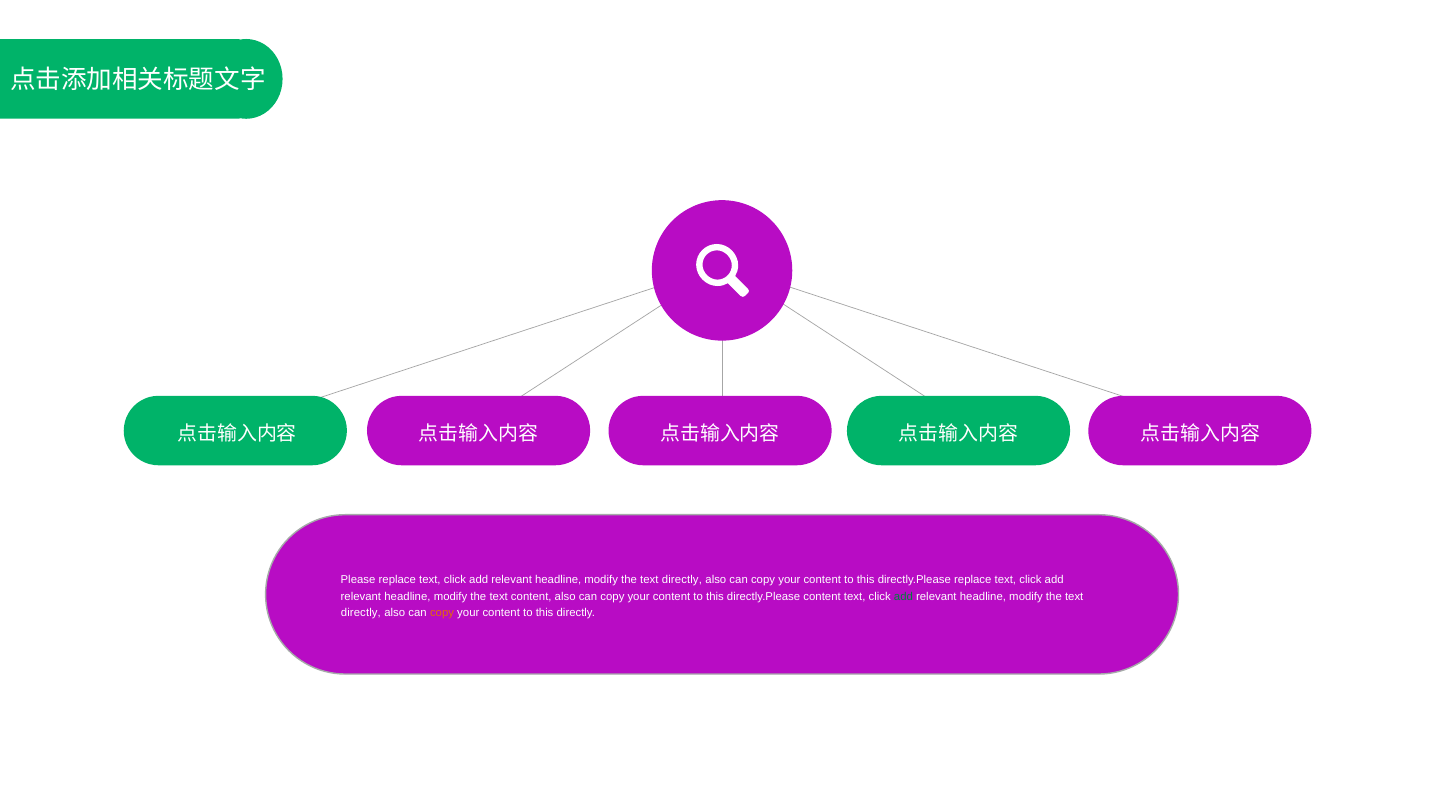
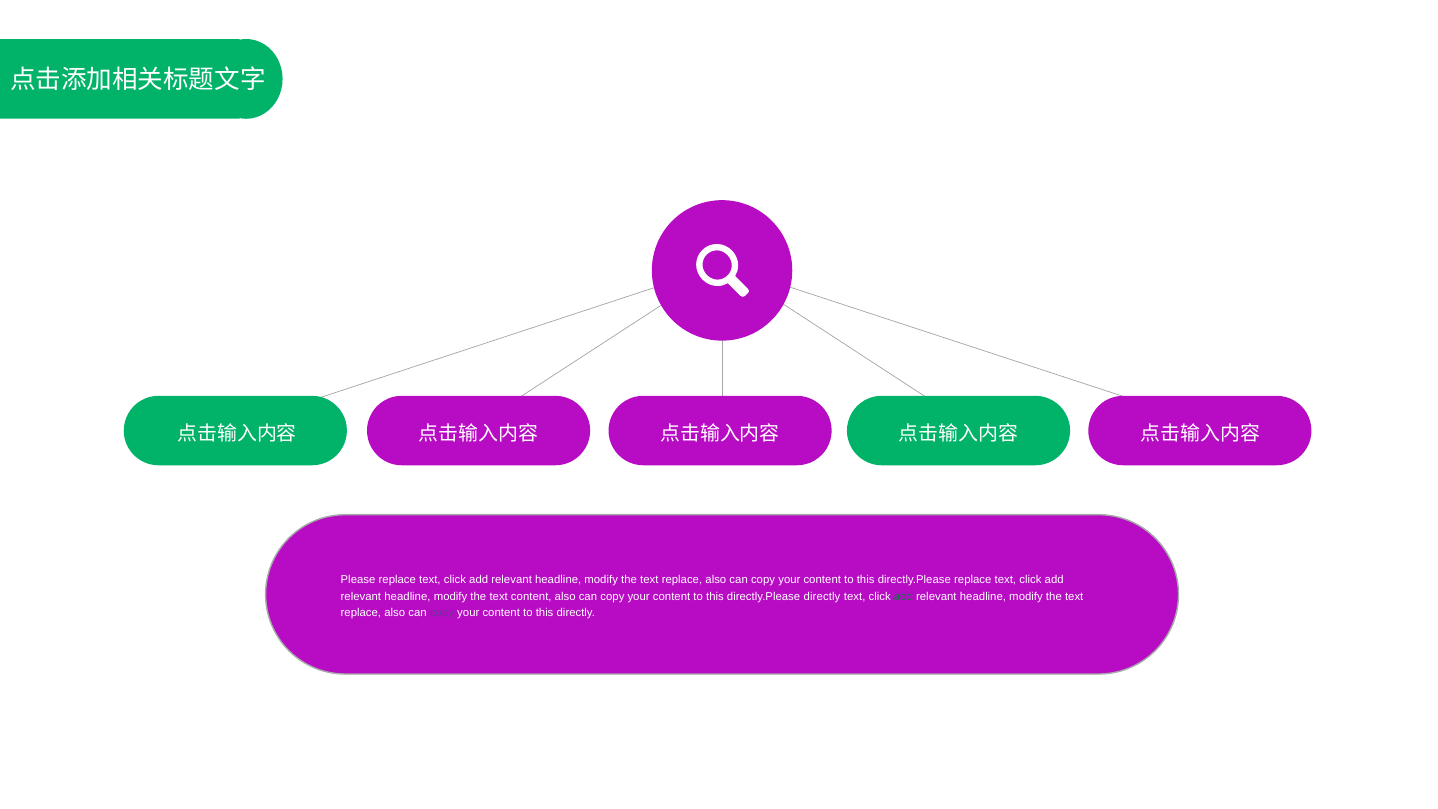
directly: directly -> replace (682, 580)
directly.Please content: content -> directly (822, 596)
directly: directly -> replace (361, 613)
copy colour: orange -> purple (442, 613)
